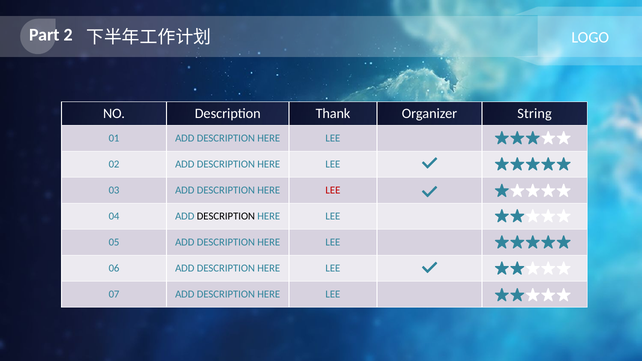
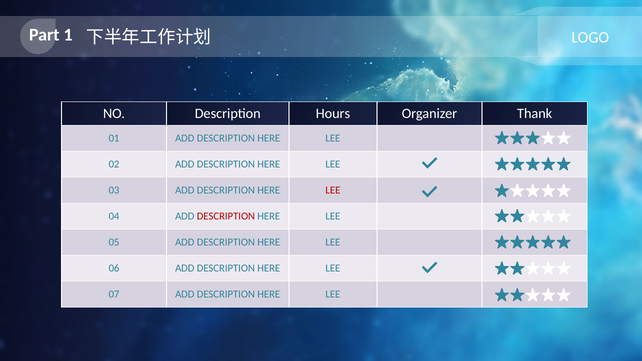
2: 2 -> 1 (68, 35)
Thank: Thank -> Hours (333, 114)
String: String -> Thank (535, 114)
DESCRIPTION colour: black -> red (226, 216)
